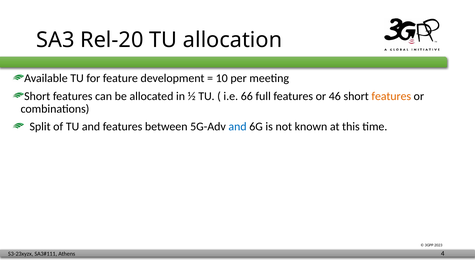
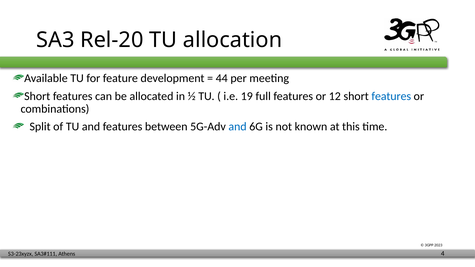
10: 10 -> 44 (222, 78)
66: 66 -> 19 (247, 96)
46: 46 -> 12 (335, 96)
features colour: orange -> blue (391, 96)
